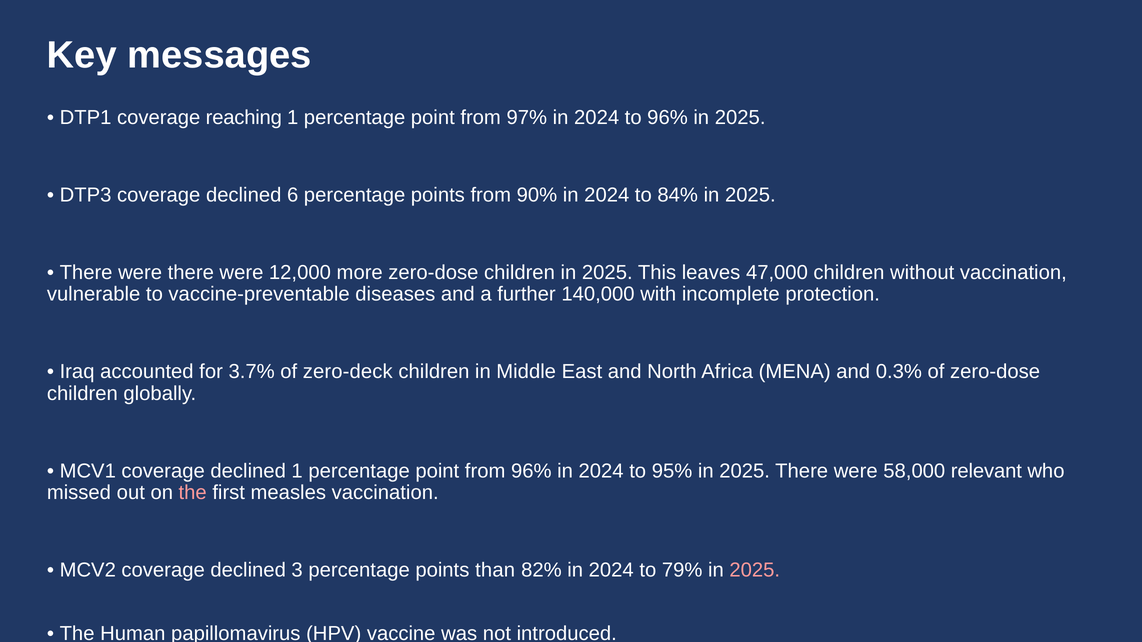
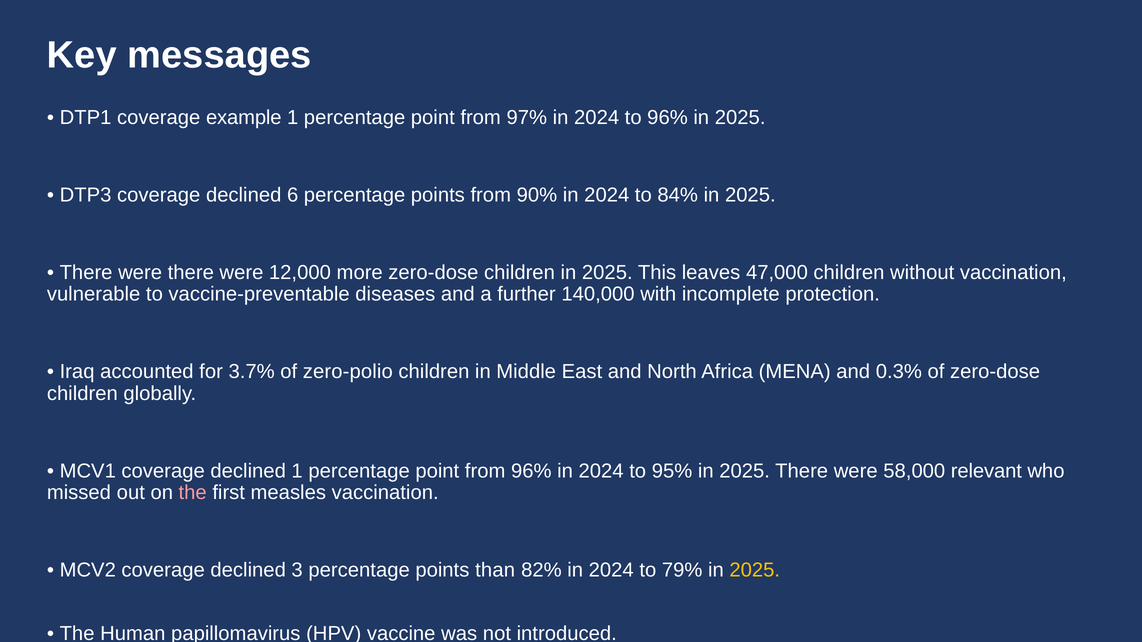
reaching: reaching -> example (244, 118)
zero-deck: zero-deck -> zero-polio (348, 372)
2025 colour: pink -> yellow (755, 570)
